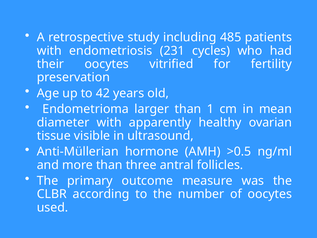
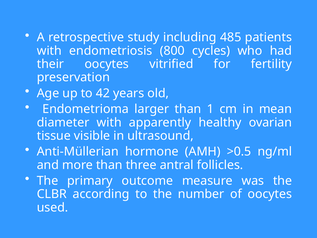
231: 231 -> 800 (172, 51)
